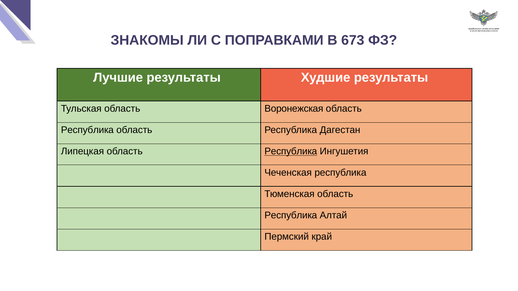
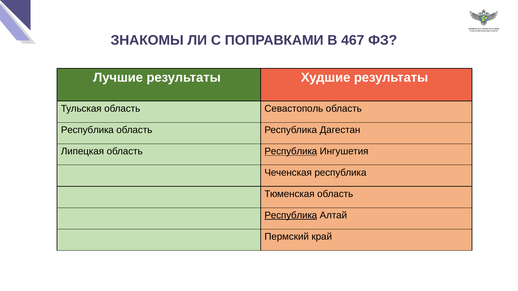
673: 673 -> 467 (353, 40)
Воронежская: Воронежская -> Севастополь (294, 109)
Республика underline: none -> present (291, 216)
